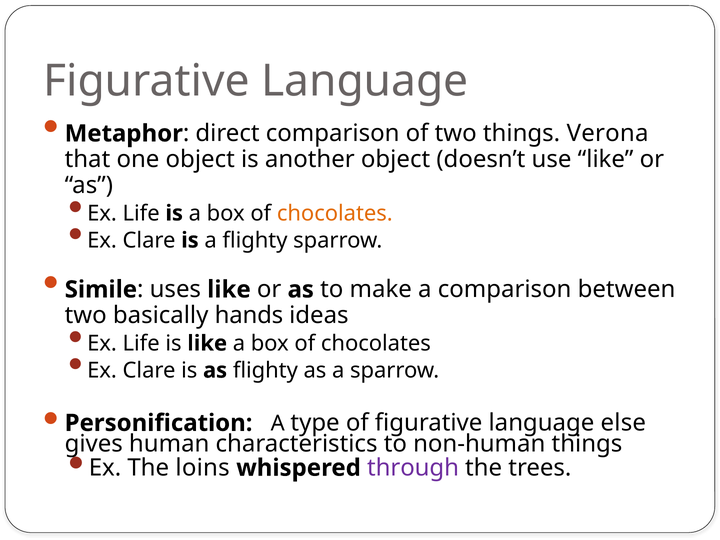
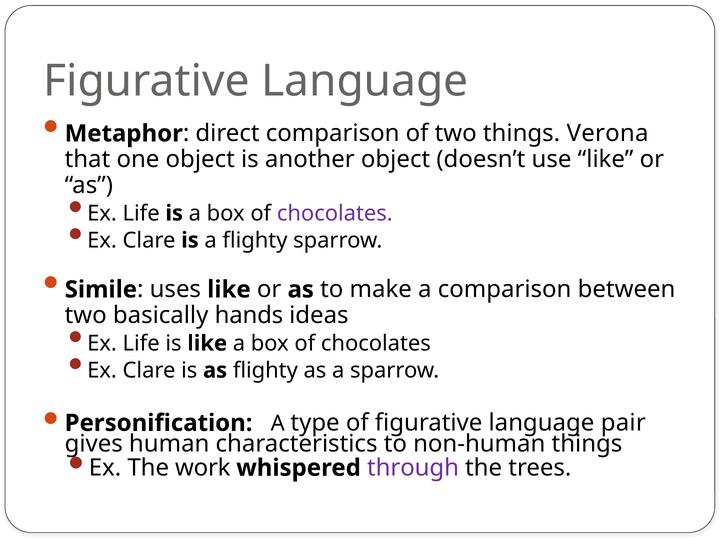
chocolates colour: orange -> purple (335, 213)
else: else -> pair (623, 423)
loins: loins -> work (203, 468)
